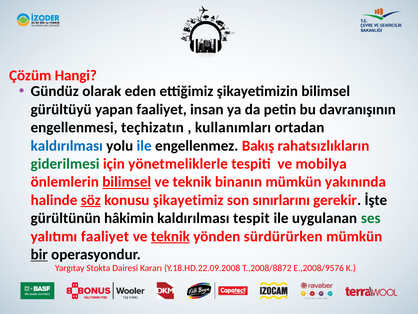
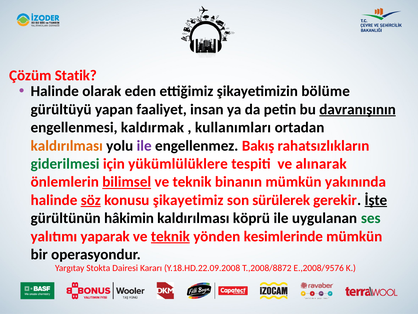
Hangi: Hangi -> Statik (76, 75)
Gündüz: Gündüz -> Halinde (55, 91)
şikayetimizin bilimsel: bilimsel -> bölüme (326, 91)
davranışının underline: none -> present (358, 109)
teçhizatın: teçhizatın -> kaldırmak (152, 127)
kaldırılması colour: blue -> orange (67, 145)
ile colour: blue -> purple (144, 145)
yönetmeliklerle: yönetmeliklerle -> yükümlülüklere (178, 164)
mobilya: mobilya -> alınarak (321, 164)
sınırlarını: sınırlarını -> sürülerek (281, 200)
İşte underline: none -> present (376, 200)
tespit: tespit -> köprü (251, 218)
yalıtımı faaliyet: faaliyet -> yaparak (105, 236)
sürdürürken: sürdürürken -> kesimlerinde (283, 236)
bir underline: present -> none (39, 254)
